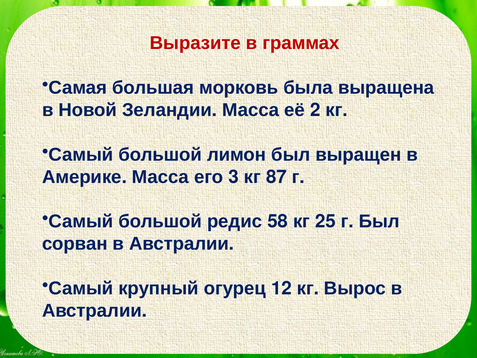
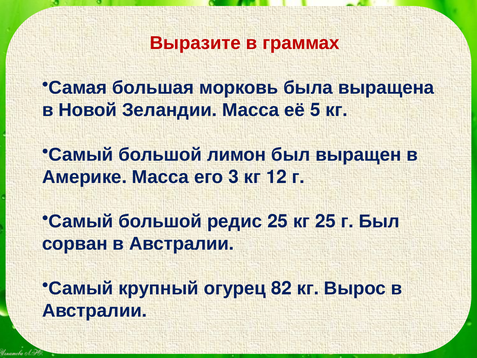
2: 2 -> 5 (315, 110)
87: 87 -> 12 (276, 177)
58: 58 -> 25 (278, 221)
12: 12 -> 82 (281, 288)
